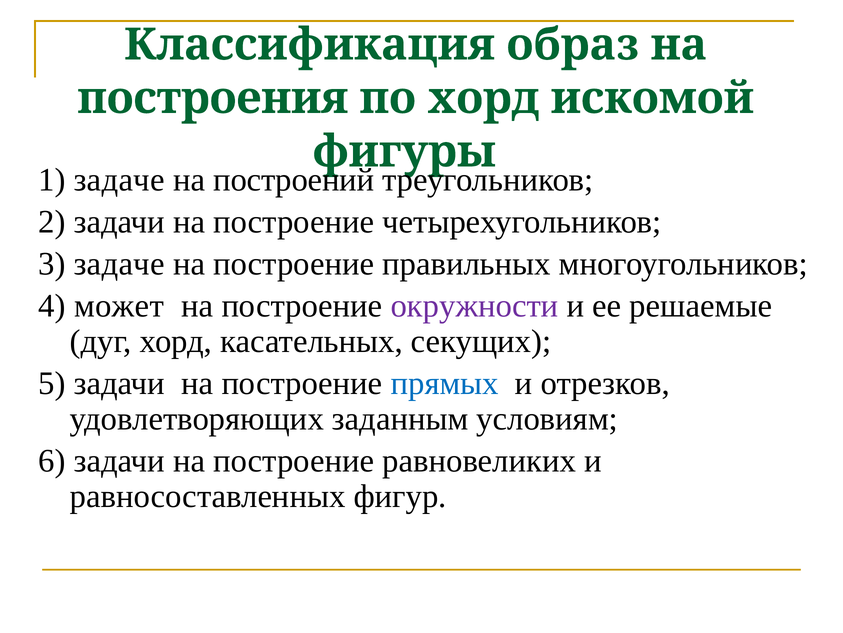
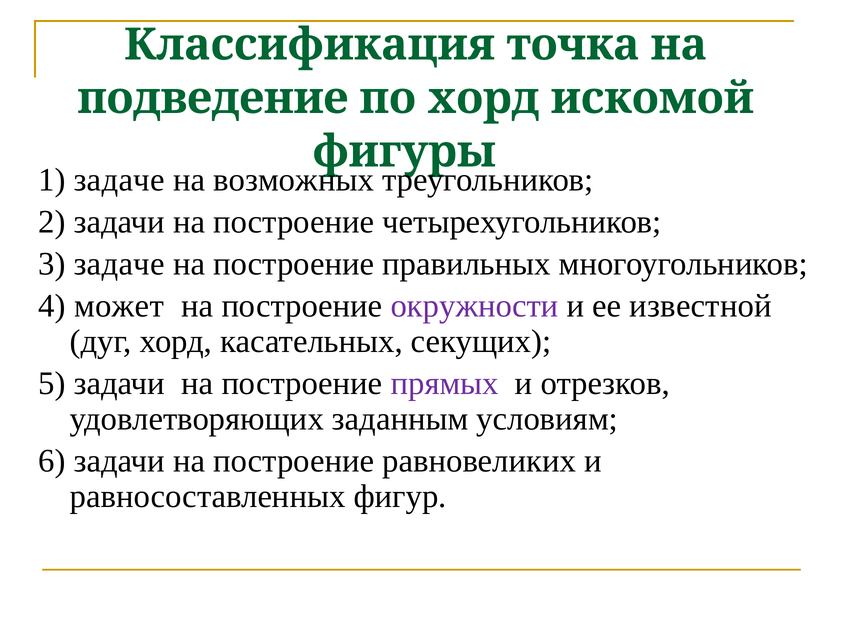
образ: образ -> точка (573, 45)
построения: построения -> подведение (213, 98)
построений: построений -> возможных (294, 180)
решаемые: решаемые -> известной (701, 306)
прямых colour: blue -> purple (445, 383)
